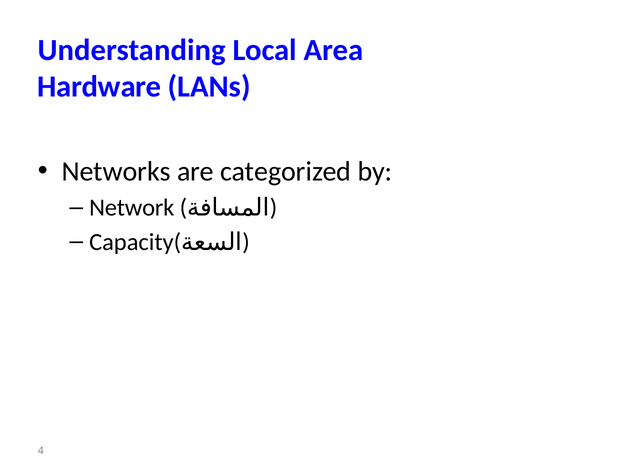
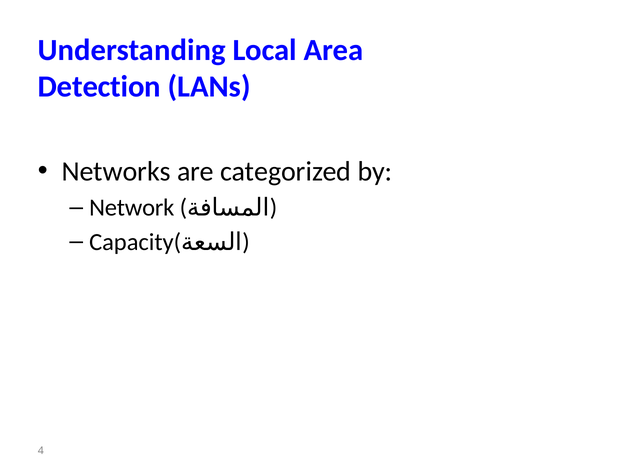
Hardware: Hardware -> Detection (99, 87)
